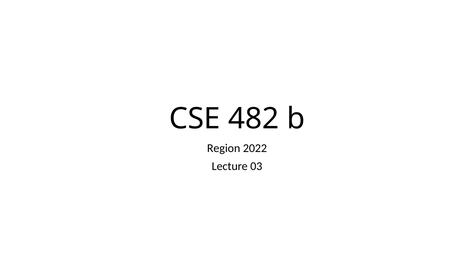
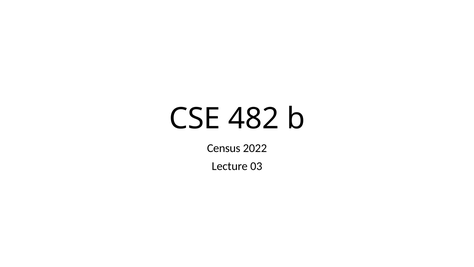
Region: Region -> Census (224, 148)
